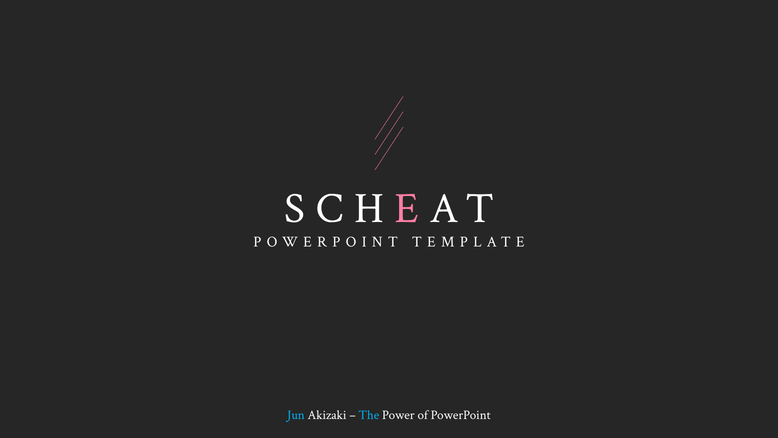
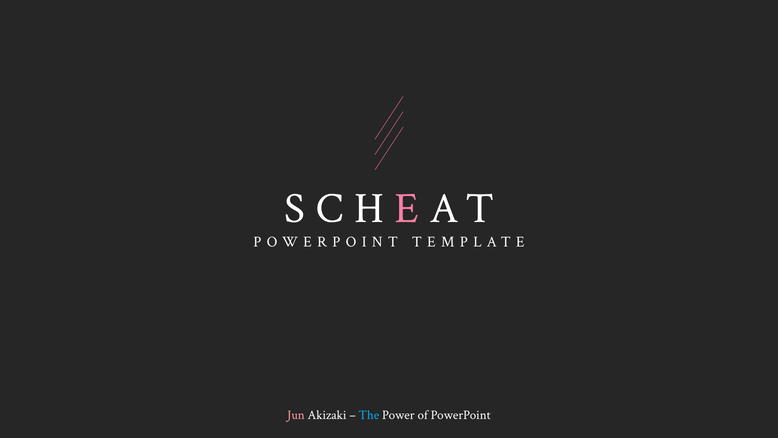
Jun colour: light blue -> pink (296, 415)
